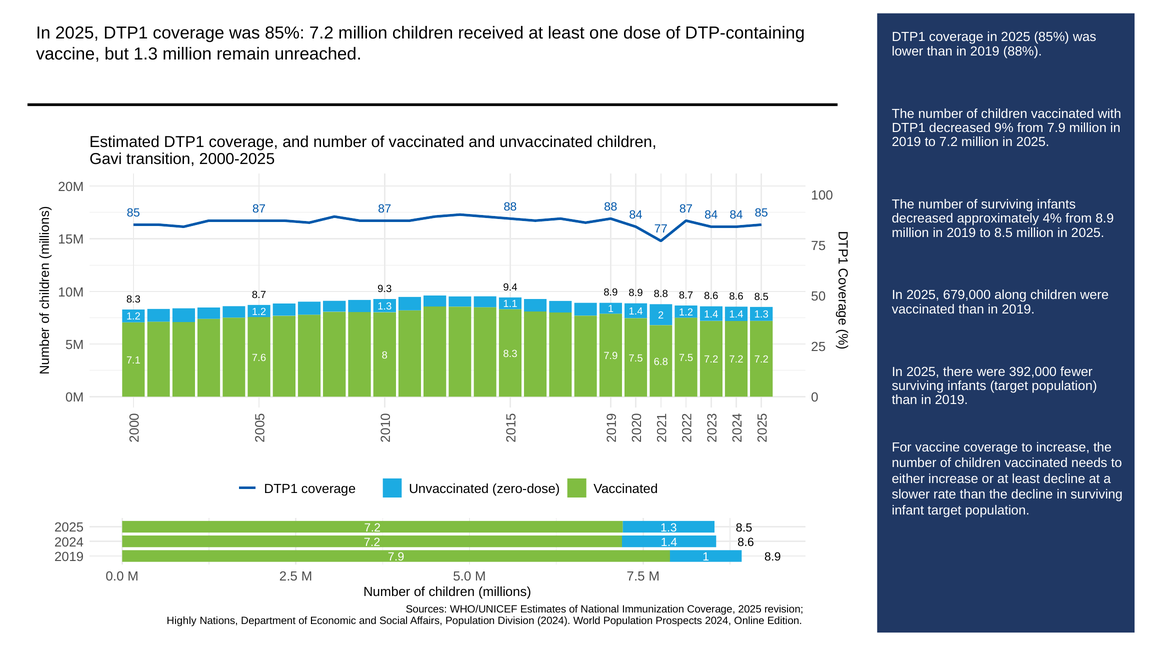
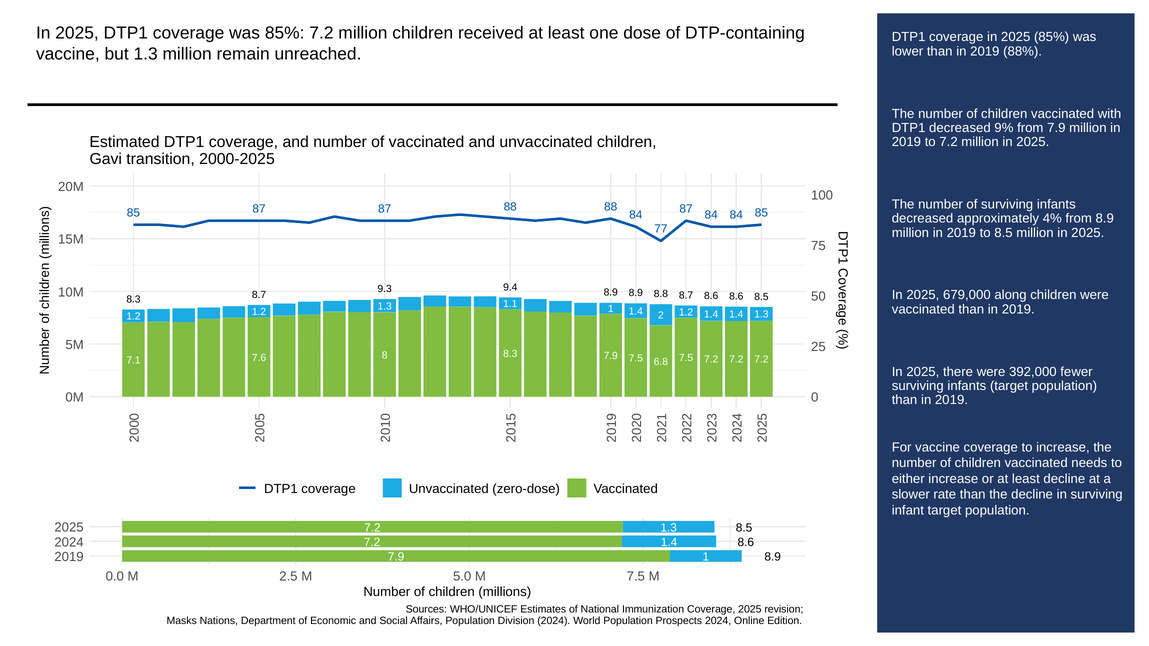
Highly: Highly -> Masks (182, 621)
